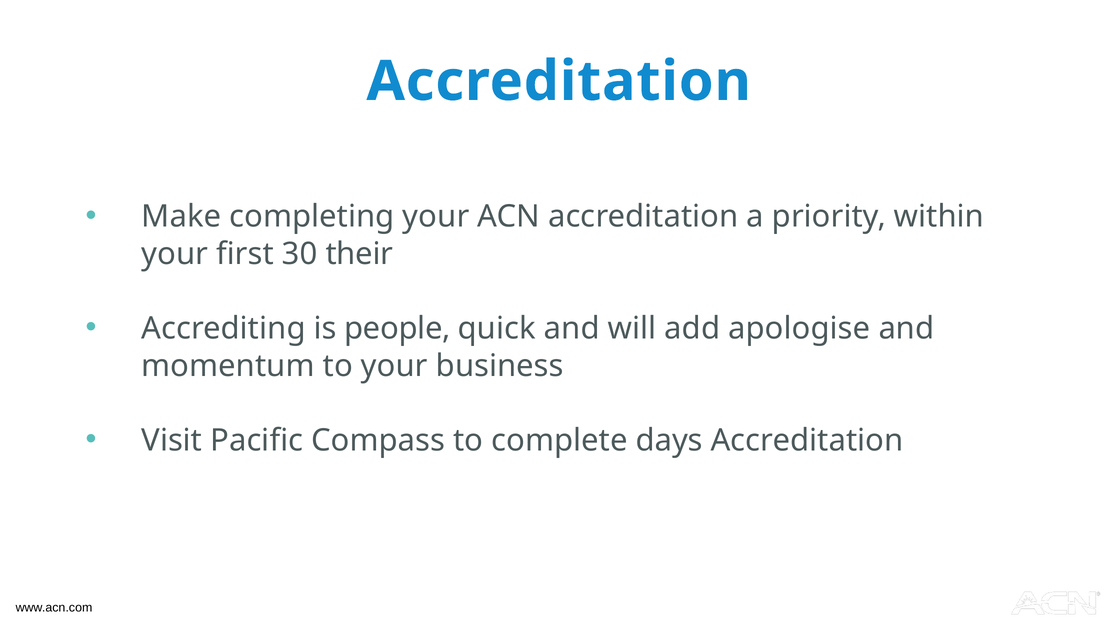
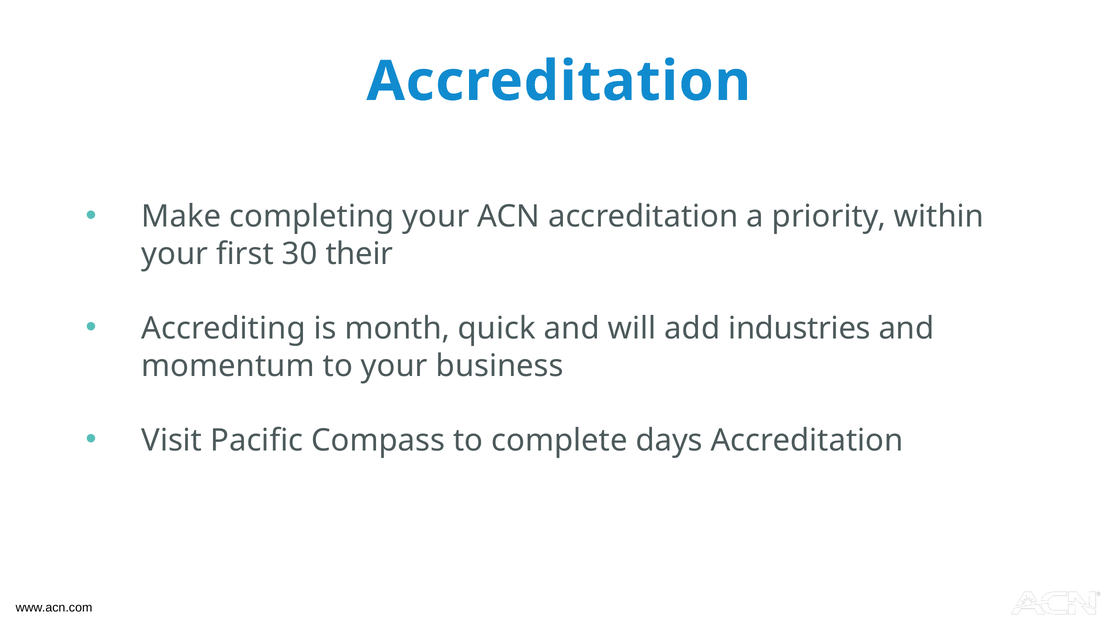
people: people -> month (397, 328)
apologise: apologise -> industries (800, 328)
